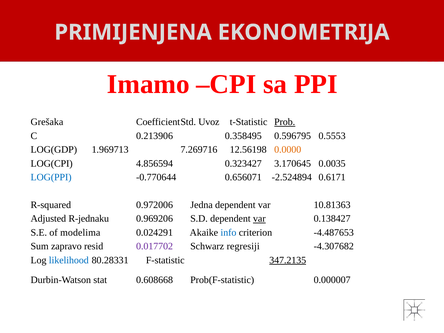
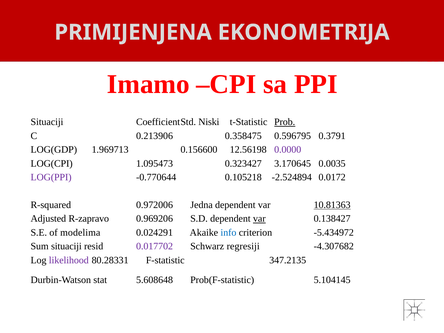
Grešaka: Grešaka -> Situaciji (47, 122)
Uvoz: Uvoz -> Niski (209, 122)
0.358495: 0.358495 -> 0.358475 (243, 136)
0.5553: 0.5553 -> 0.3791 (332, 136)
7.269716: 7.269716 -> 0.156600 (199, 150)
0.0000 colour: orange -> purple (288, 150)
4.856594: 4.856594 -> 1.095473 (155, 163)
LOG(PPI colour: blue -> purple (51, 177)
0.656071: 0.656071 -> 0.105218 (243, 177)
0.6171: 0.6171 -> 0.0172 (332, 177)
10.81363 underline: none -> present (332, 205)
R-jednaku: R-jednaku -> R-zapravo (89, 219)
-4.487653: -4.487653 -> -5.434972 (334, 233)
Sum zapravo: zapravo -> situaciji (66, 246)
likelihood colour: blue -> purple (69, 260)
347.2135 underline: present -> none (288, 260)
0.608668: 0.608668 -> 5.608648 (155, 280)
0.000007: 0.000007 -> 5.104145 (332, 280)
